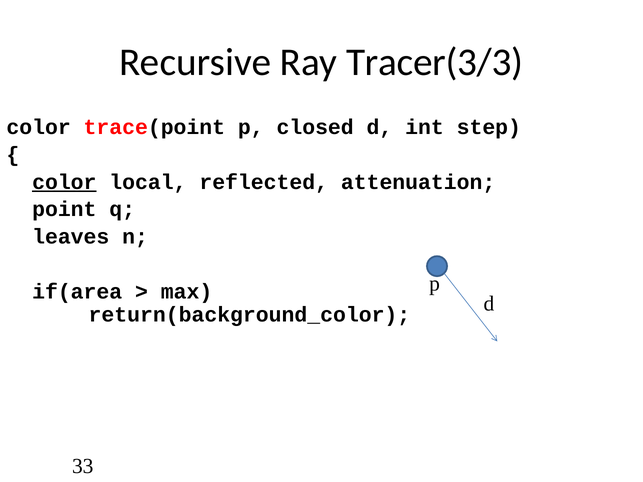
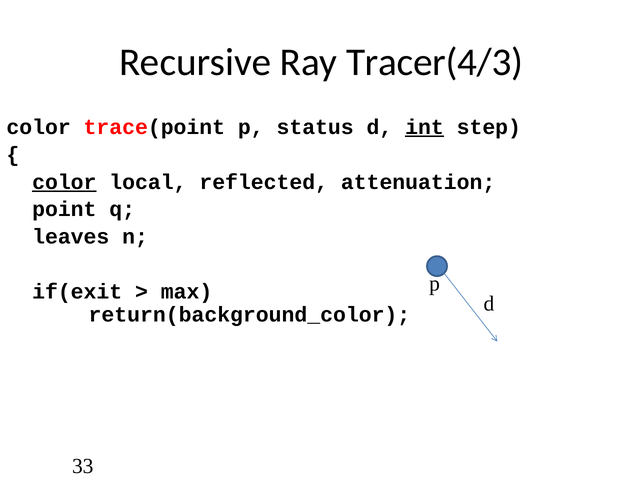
Tracer(3/3: Tracer(3/3 -> Tracer(4/3 (435, 62)
closed: closed -> status (315, 127)
int underline: none -> present (424, 127)
if(area: if(area -> if(exit (77, 292)
